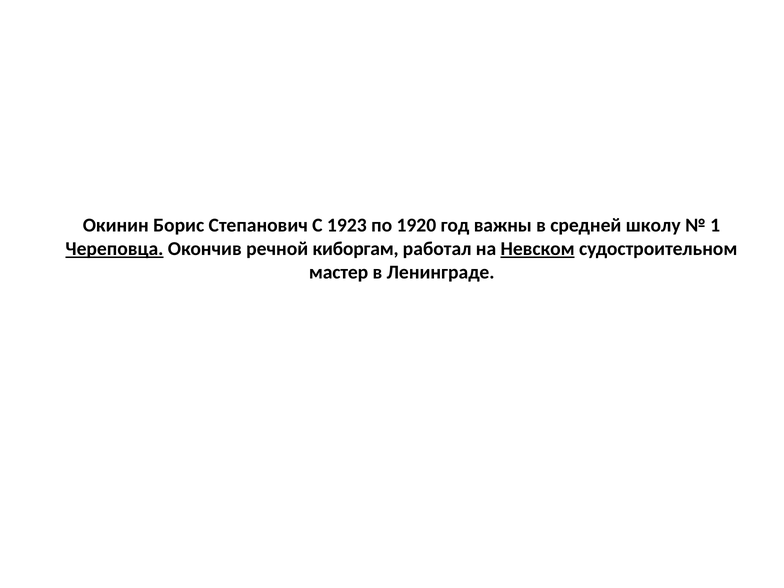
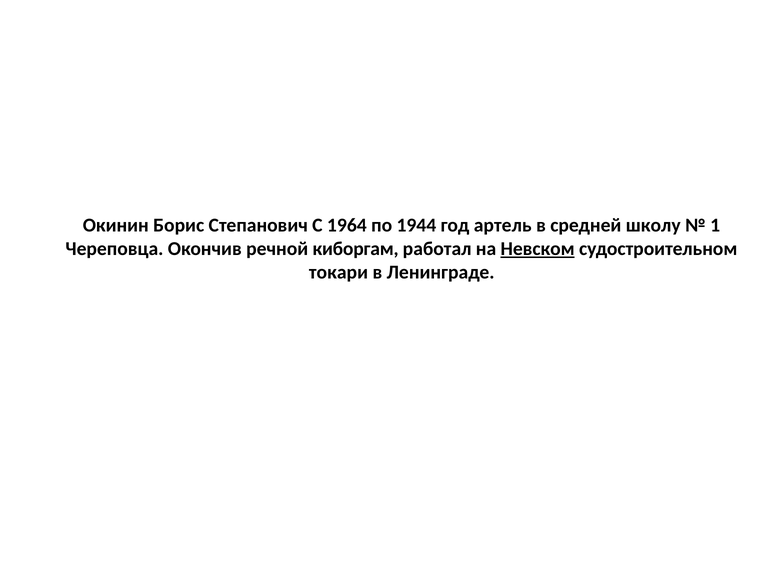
1923: 1923 -> 1964 (347, 225)
1920: 1920 -> 1944 (416, 225)
важны: важны -> артель (503, 225)
Череповца underline: present -> none (114, 249)
мастер: мастер -> токари (338, 272)
